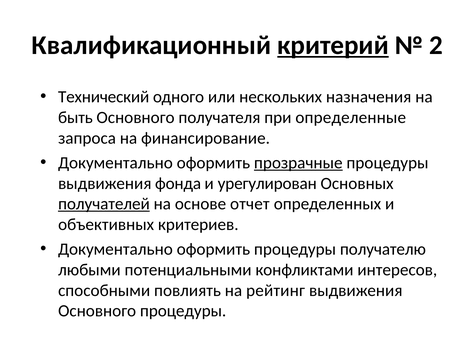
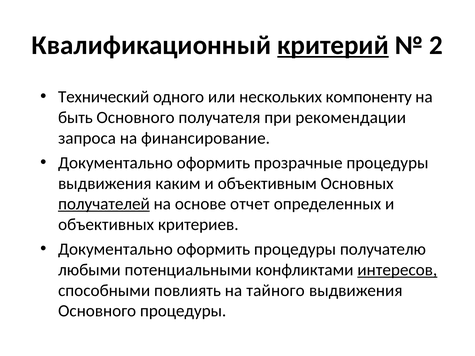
назначения: назначения -> компоненту (369, 97)
определенные: определенные -> рекомендации (351, 118)
прозрачные underline: present -> none (298, 163)
фонда: фонда -> каким (178, 183)
урегулирован: урегулирован -> объективным (267, 183)
интересов underline: none -> present (397, 270)
рейтинг: рейтинг -> тайного (276, 291)
